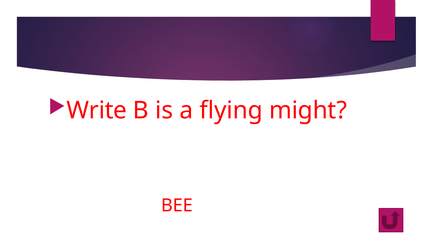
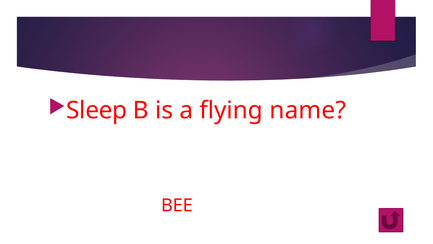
Write: Write -> Sleep (97, 110)
might: might -> name (308, 110)
